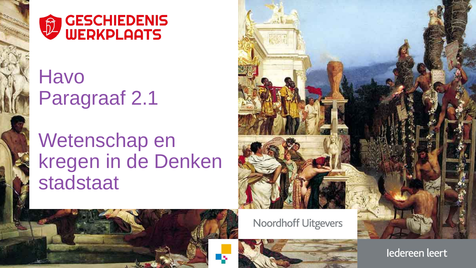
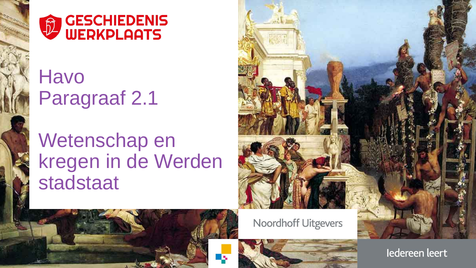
Denken: Denken -> Werden (188, 162)
